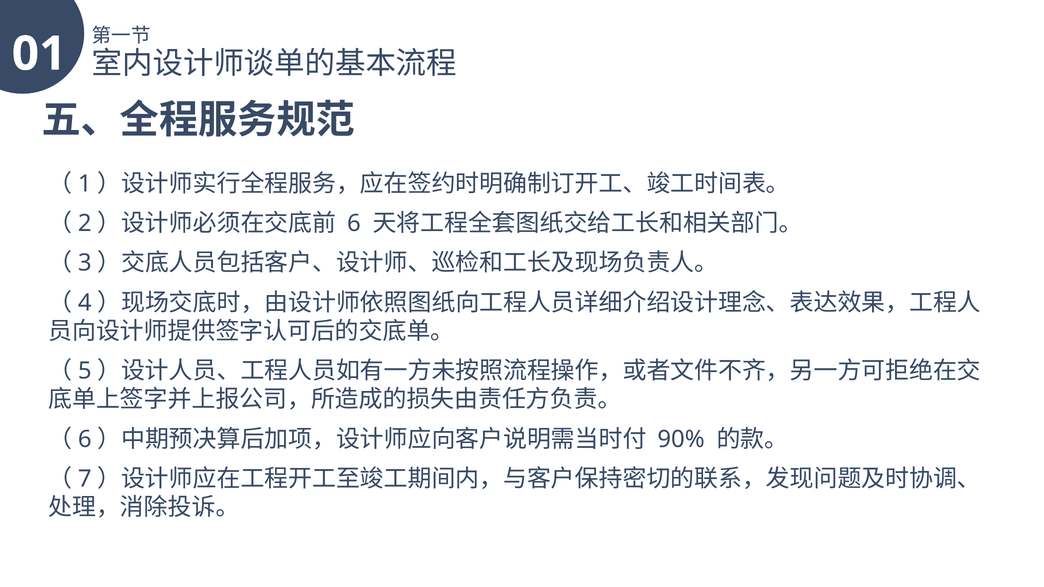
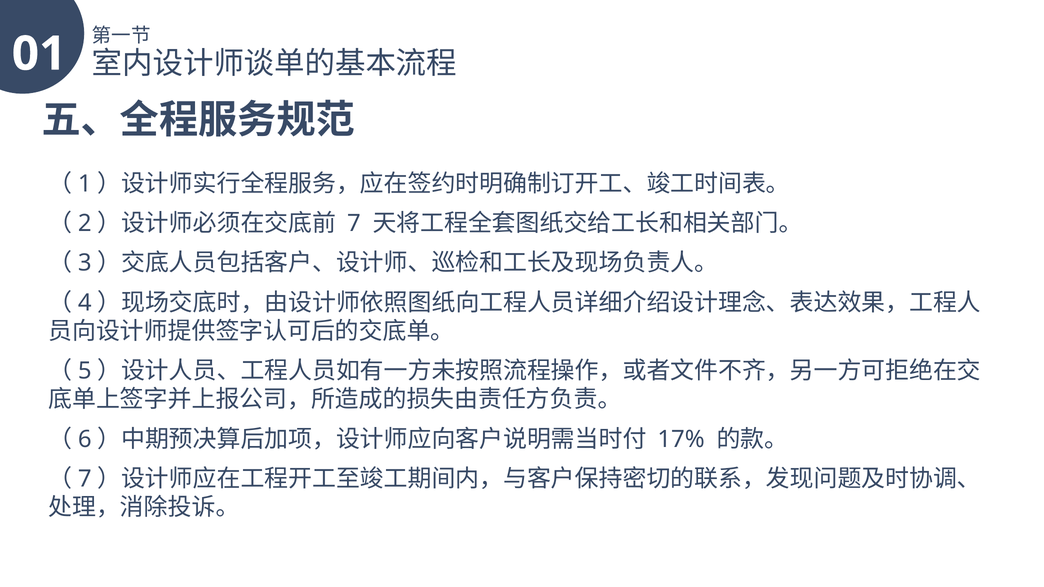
6: 6 -> 7 (354, 224)
90%: 90% -> 17% (681, 439)
